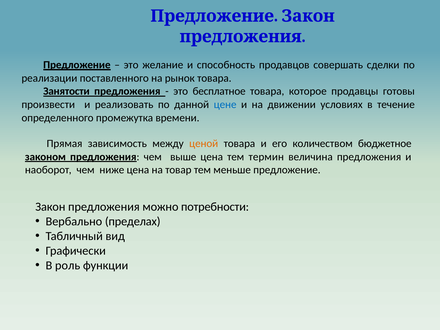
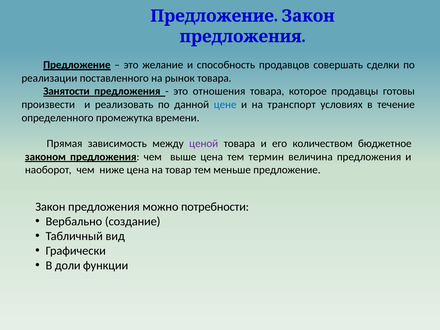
бесплатное: бесплатное -> отношения (219, 91)
движении: движении -> транспорт (292, 105)
ценой colour: orange -> purple (204, 144)
пределах: пределах -> создание (133, 221)
роль: роль -> доли (68, 265)
